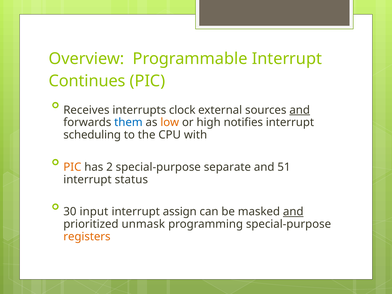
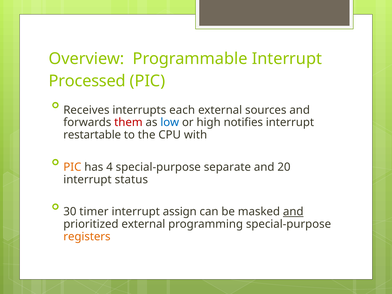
Continues: Continues -> Processed (87, 81)
clock: clock -> each (182, 110)
and underline: present -> none (300, 110)
them colour: blue -> red (128, 122)
low colour: orange -> blue (170, 122)
scheduling: scheduling -> restartable (92, 135)
2: 2 -> 4 (109, 167)
51: 51 -> 20 (284, 167)
input: input -> timer (94, 212)
prioritized unmask: unmask -> external (143, 224)
